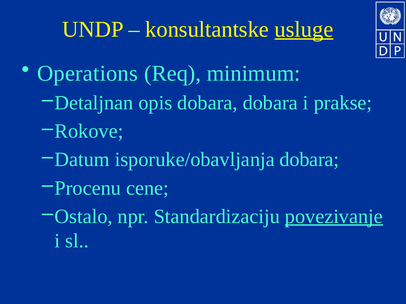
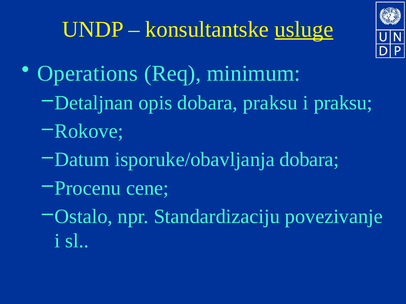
dobara dobara: dobara -> praksu (270, 103)
i prakse: prakse -> praksu (343, 103)
povezivanje underline: present -> none (334, 217)
